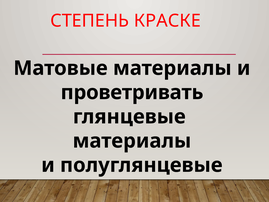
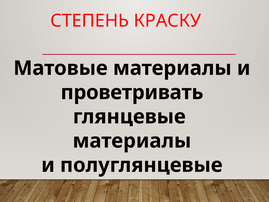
КРАСКЕ: КРАСКЕ -> КРАСКУ (167, 21)
